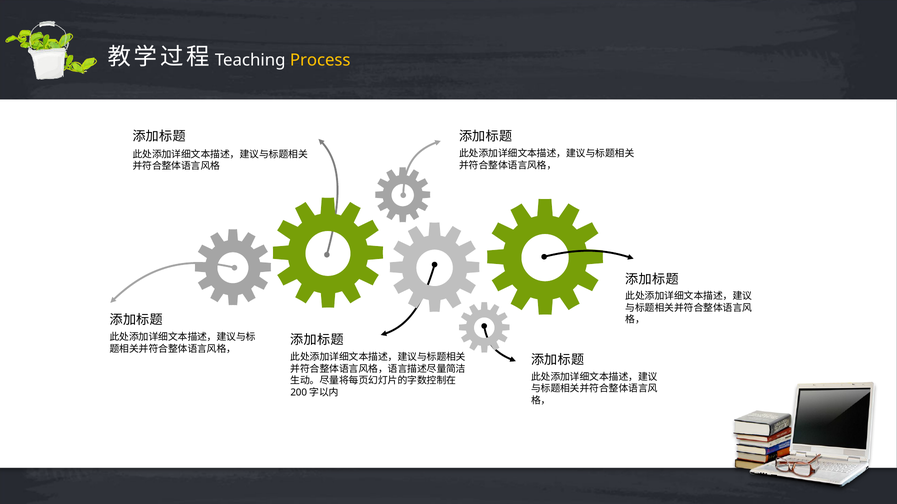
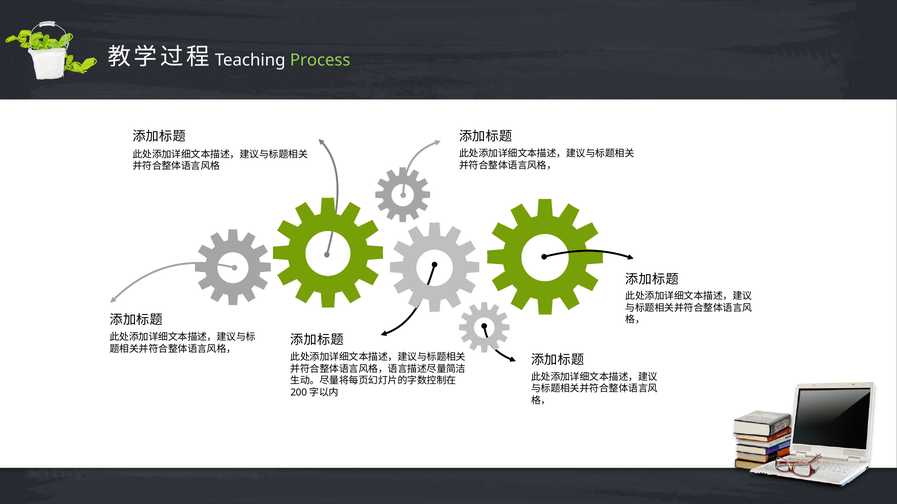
Process colour: yellow -> light green (320, 60)
